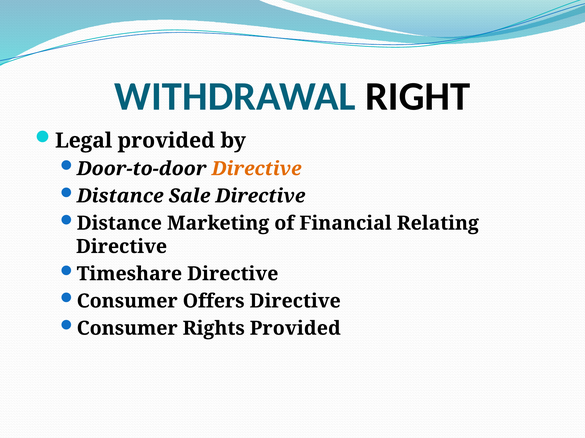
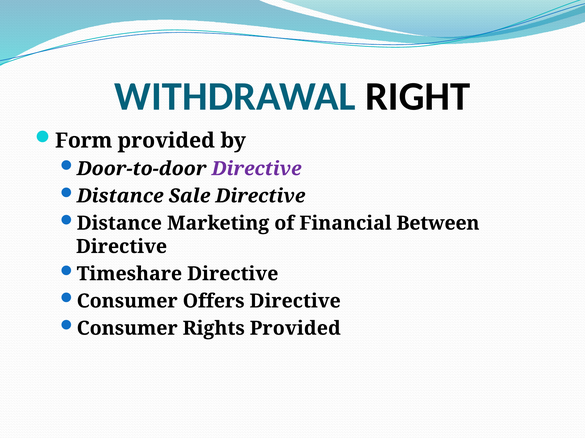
Legal: Legal -> Form (84, 141)
Directive colour: orange -> purple (257, 169)
Relating: Relating -> Between (438, 224)
